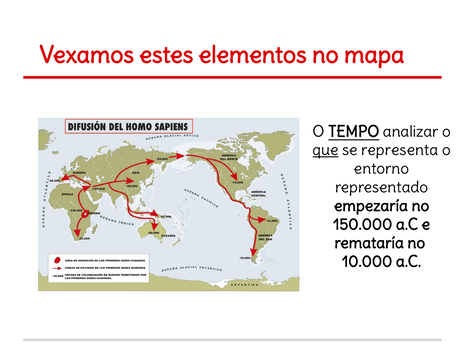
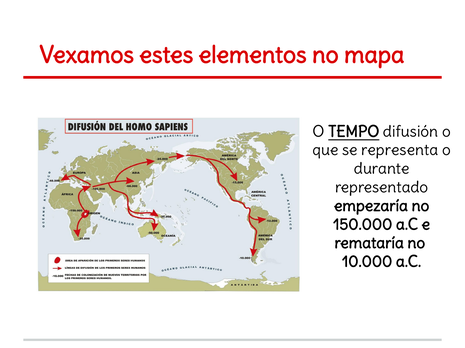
analizar: analizar -> difusión (411, 132)
que underline: present -> none (326, 151)
entorno: entorno -> durante (382, 169)
